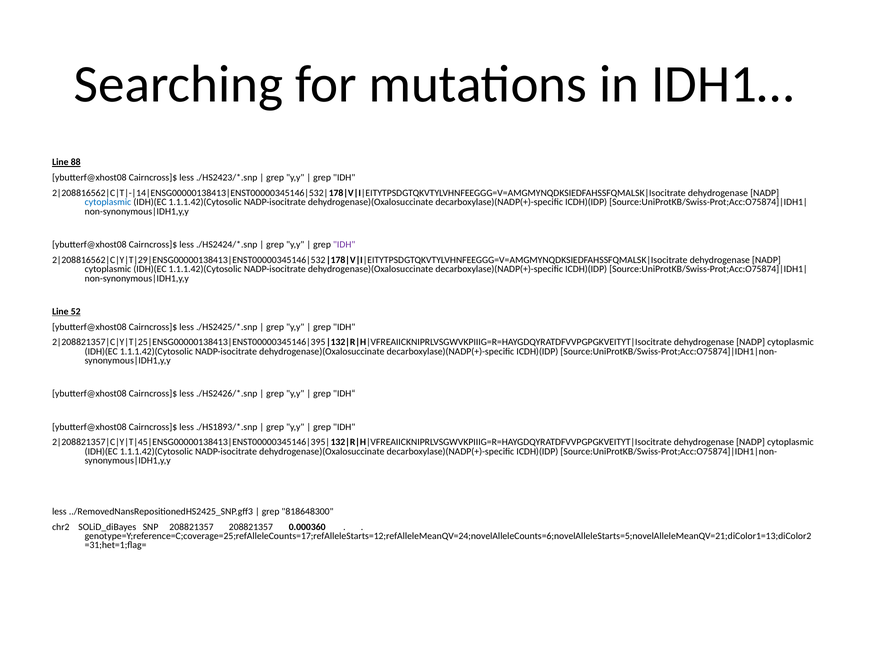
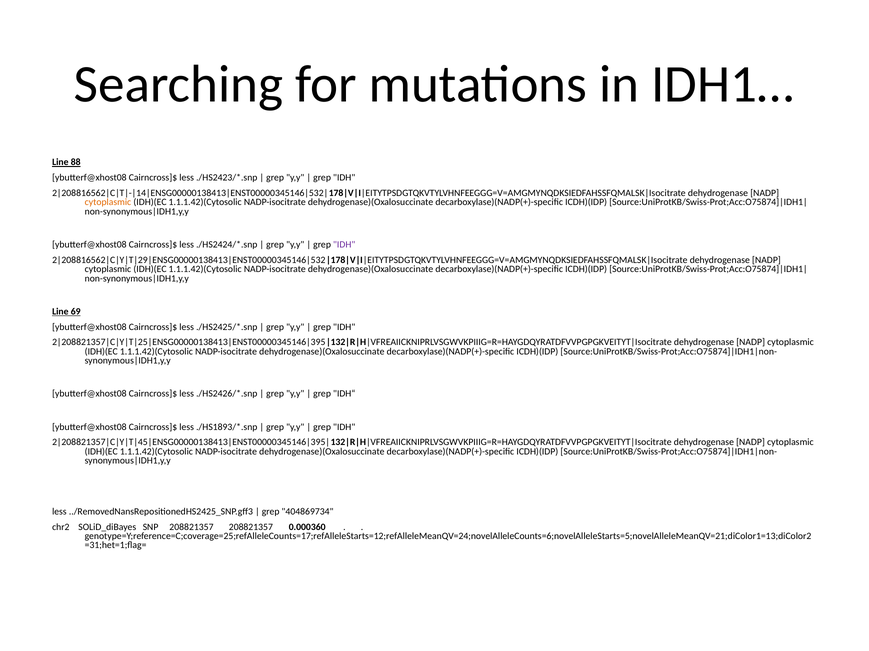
cytoplasmic colour: blue -> orange (108, 203)
52: 52 -> 69 (76, 312)
818648300: 818648300 -> 404869734 (308, 512)
